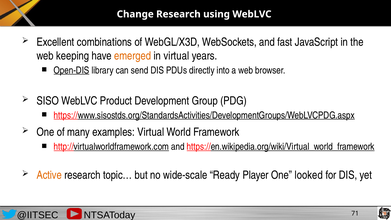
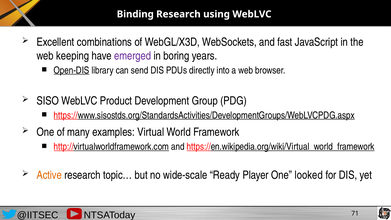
Change: Change -> Binding (135, 14)
emerged colour: orange -> purple (133, 56)
in virtual: virtual -> boring (176, 56)
